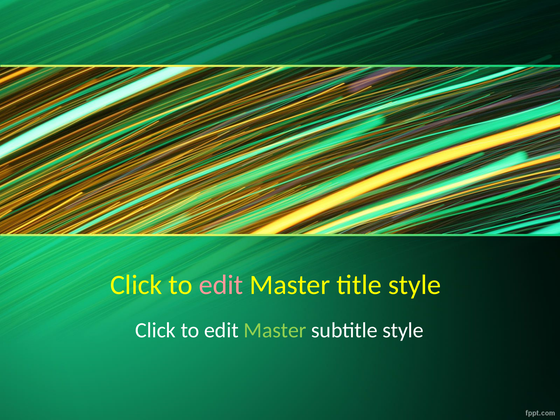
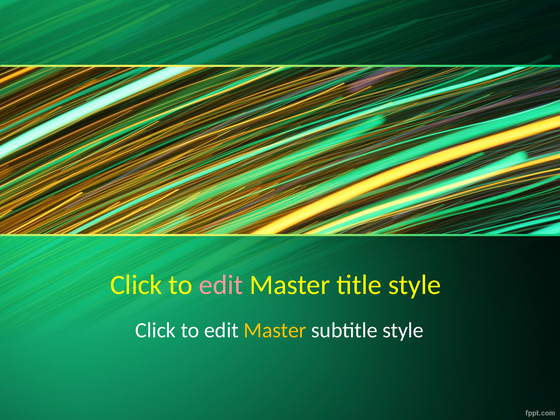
Master colour: light green -> yellow (275, 330)
